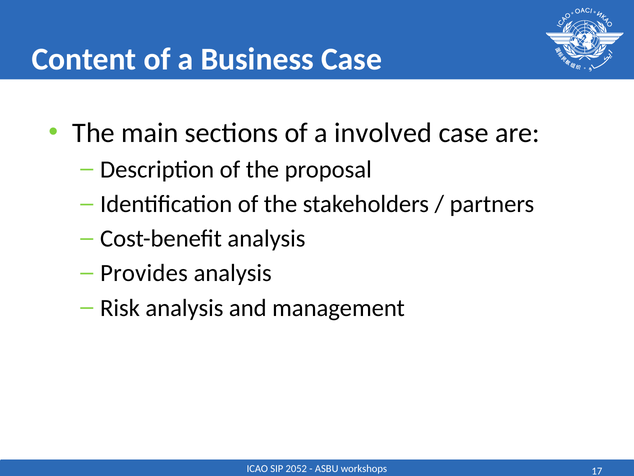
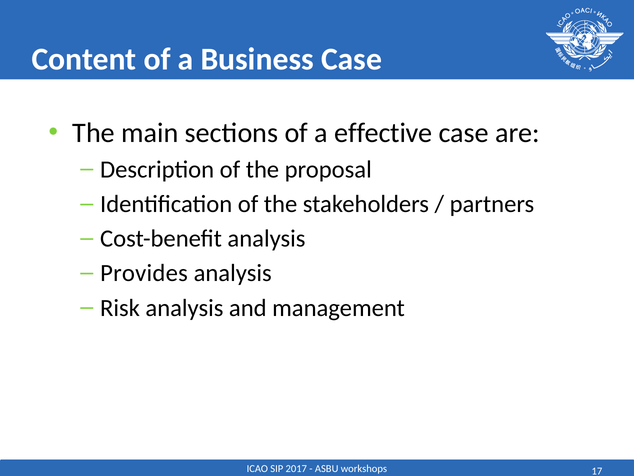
involved: involved -> effective (383, 133)
2052: 2052 -> 2017 (296, 468)
